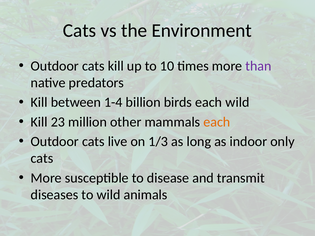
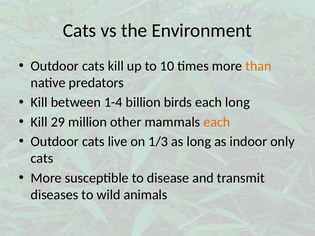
than colour: purple -> orange (258, 66)
each wild: wild -> long (238, 102)
23: 23 -> 29 (58, 122)
